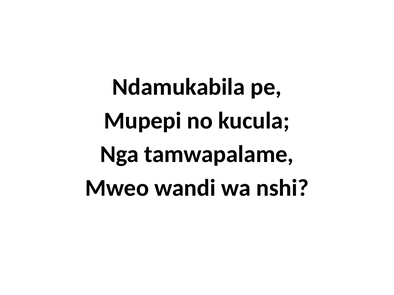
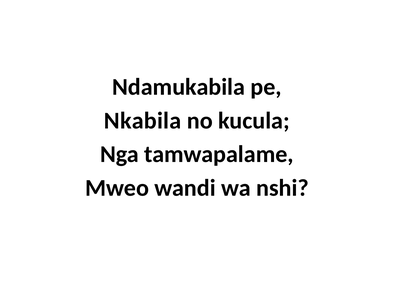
Mupepi: Mupepi -> Nkabila (143, 121)
